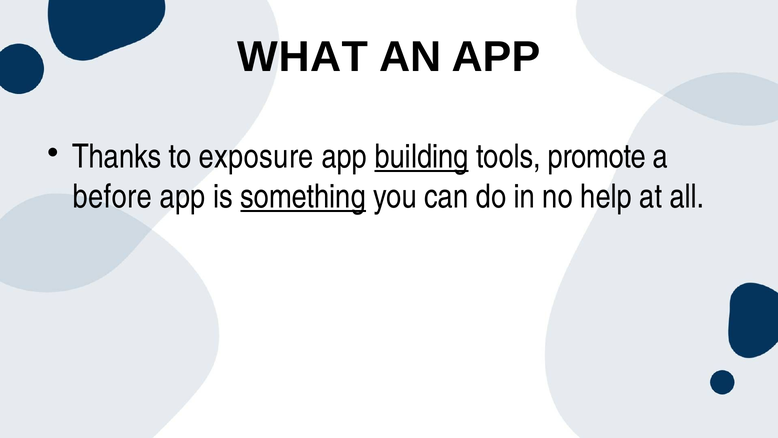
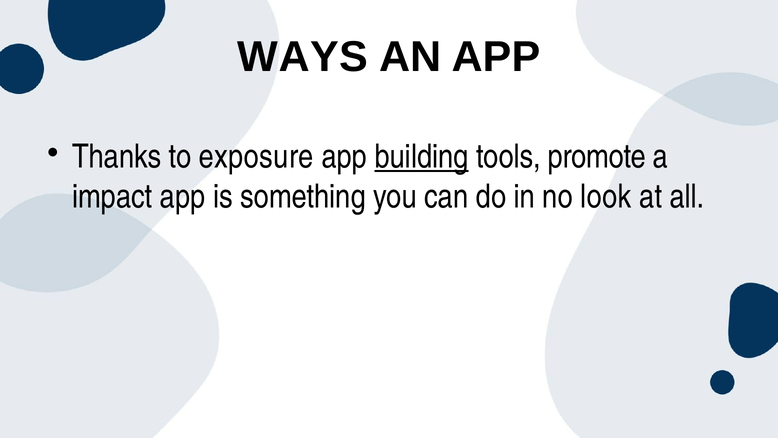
WHAT: WHAT -> WAYS (303, 57)
before: before -> impact (112, 196)
something underline: present -> none (303, 196)
help: help -> look (606, 196)
